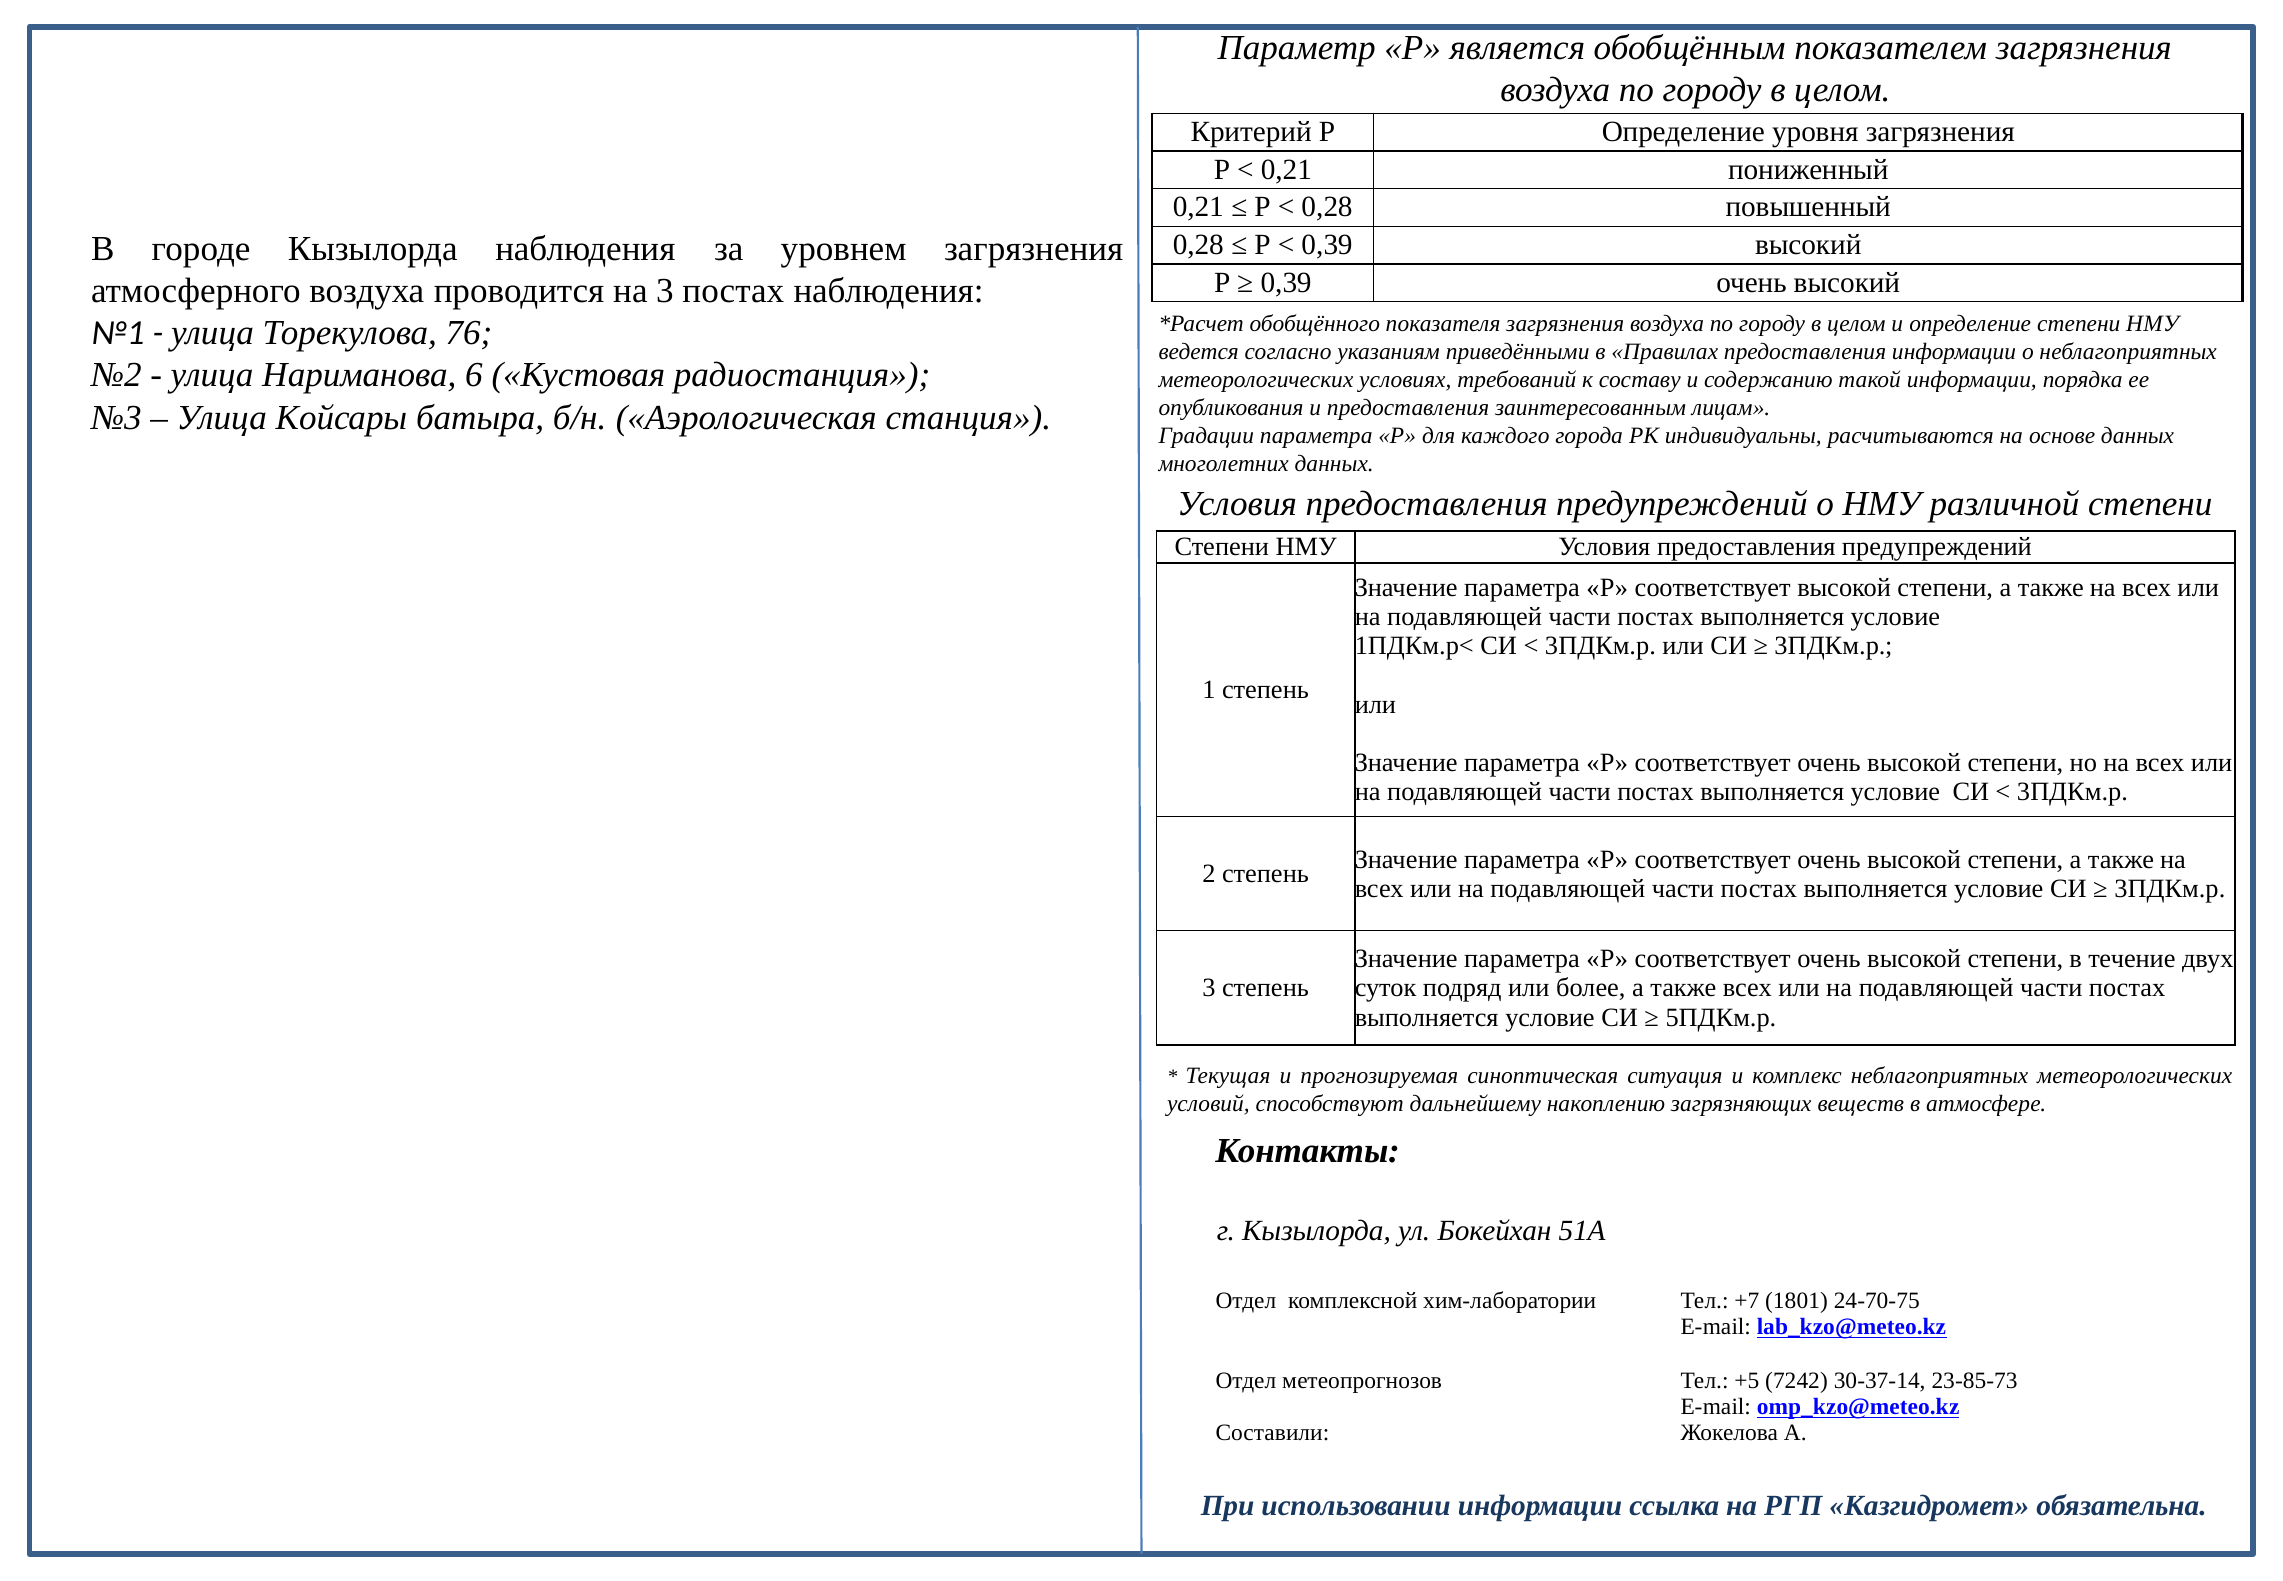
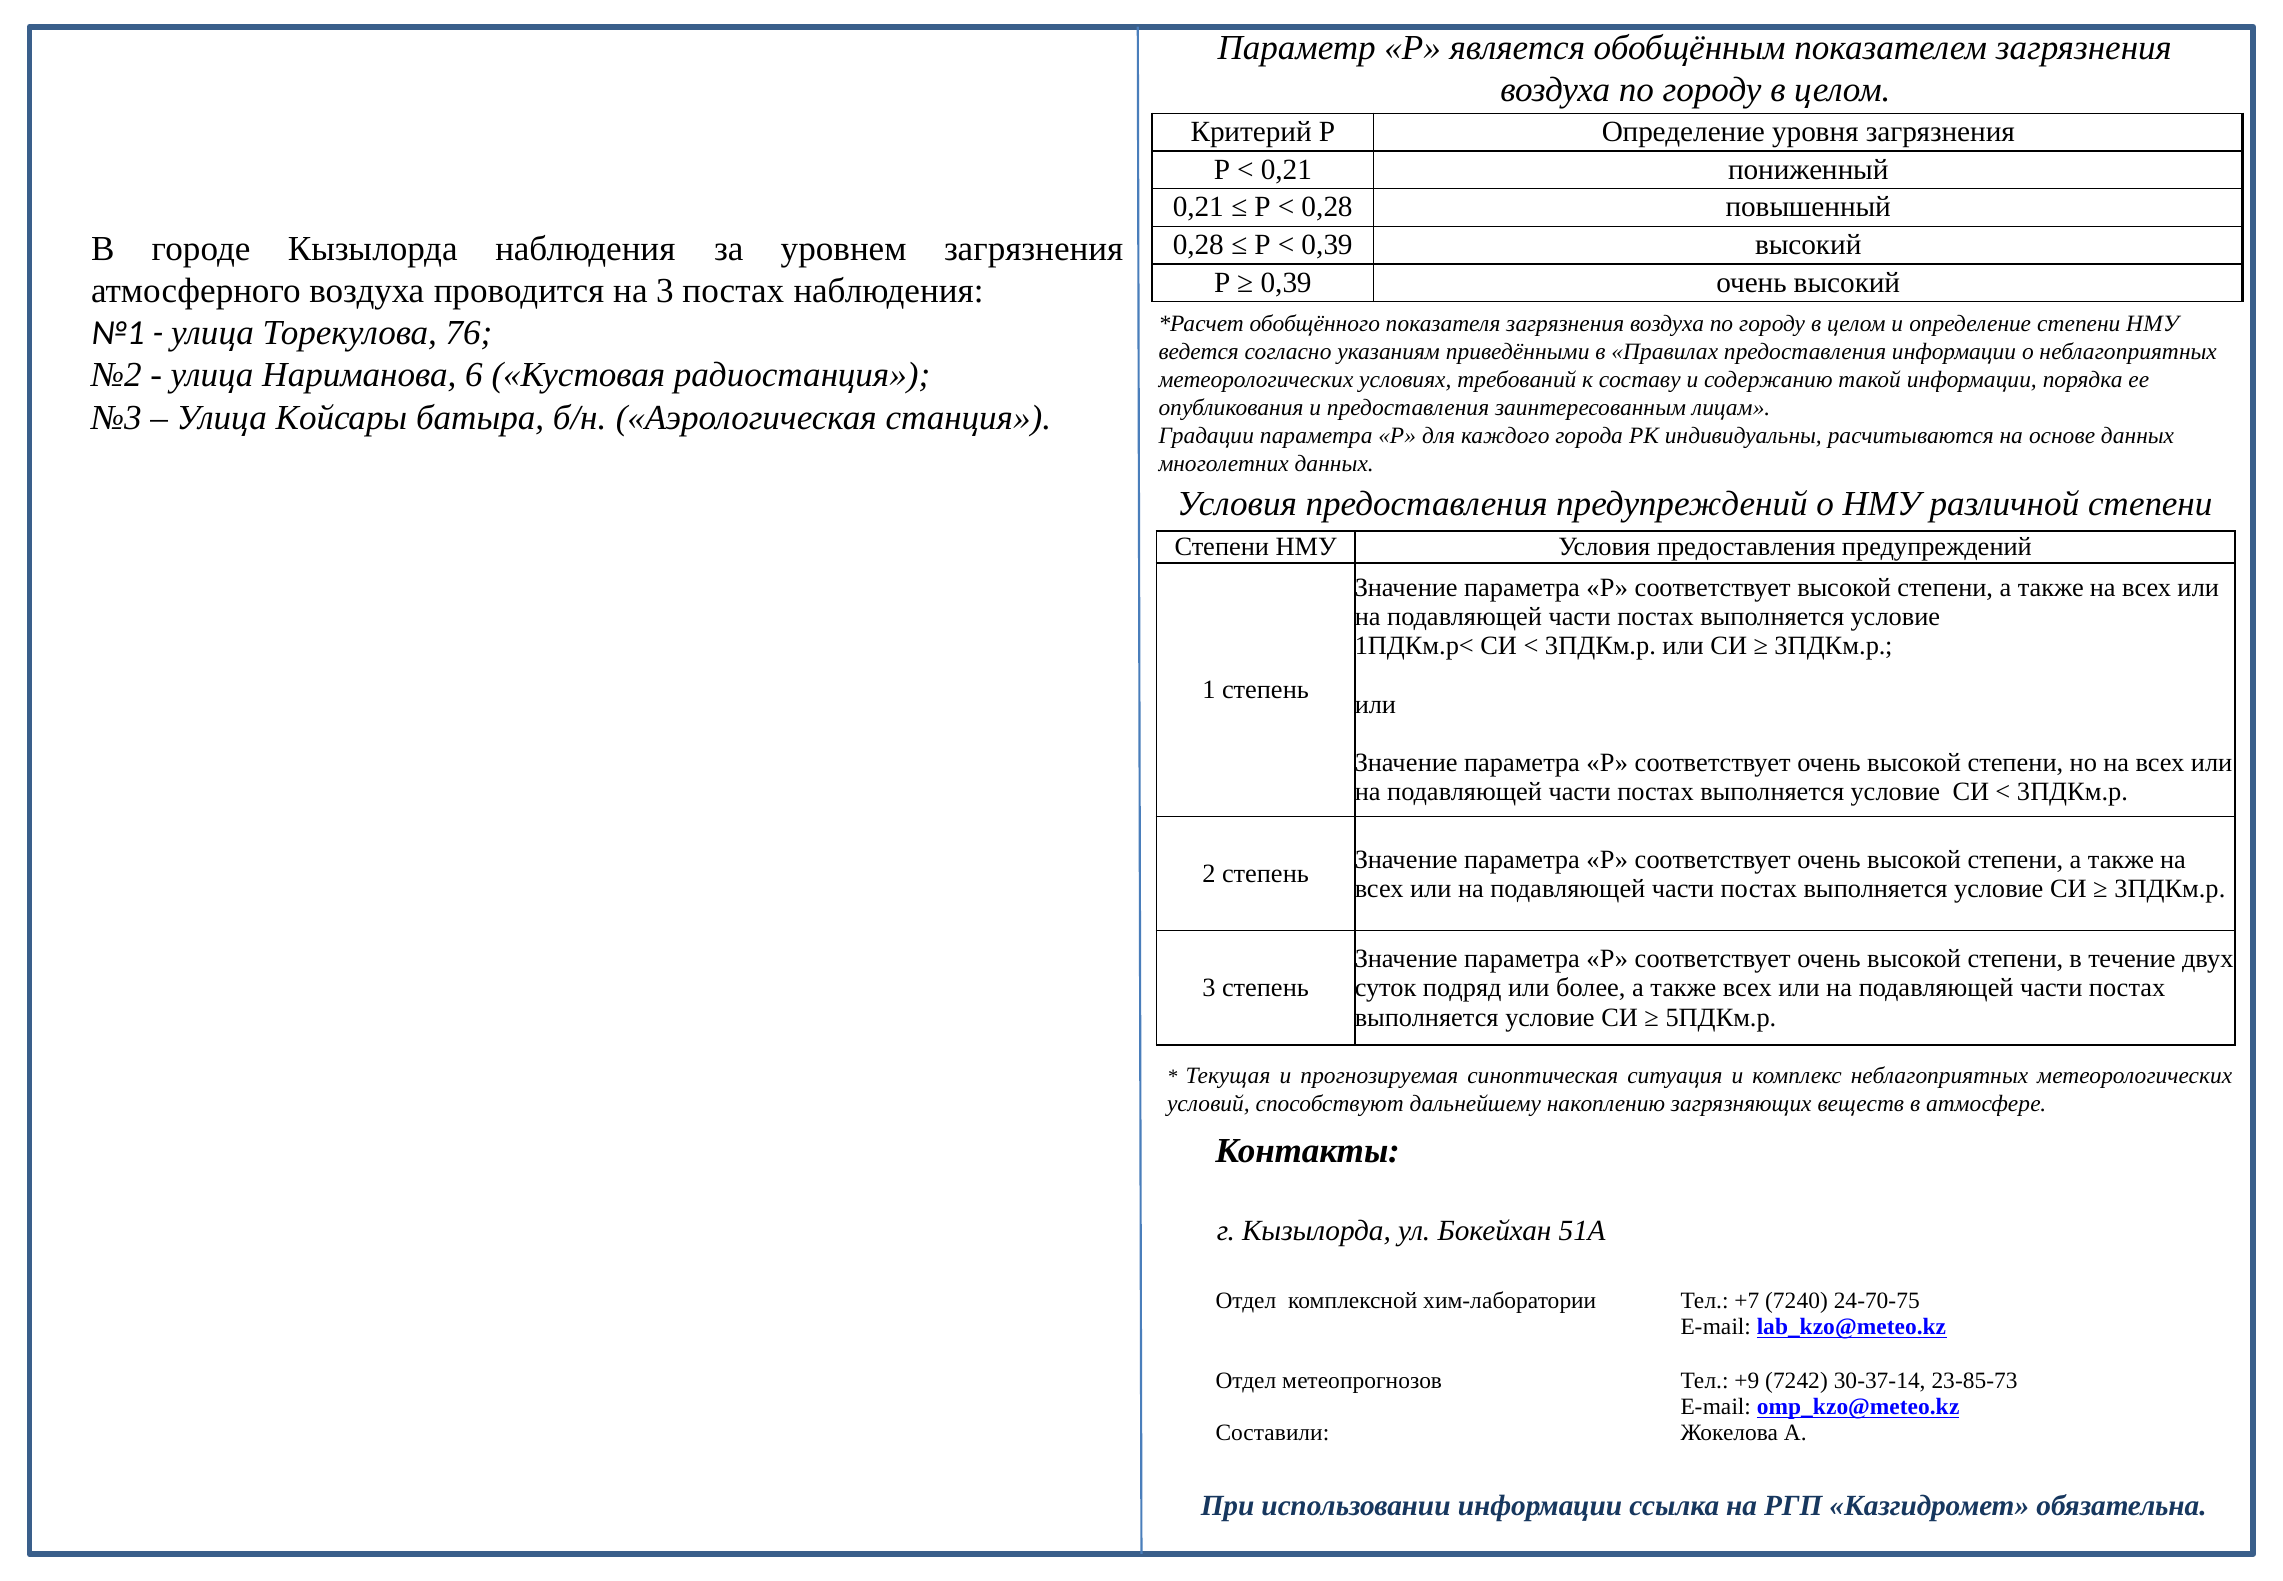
1801: 1801 -> 7240 (1796, 1300)
+5: +5 -> +9 (1747, 1381)
